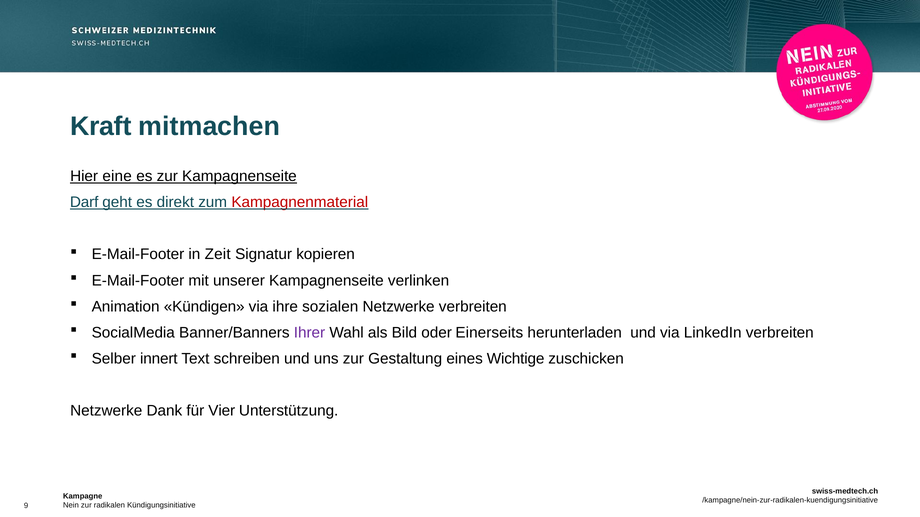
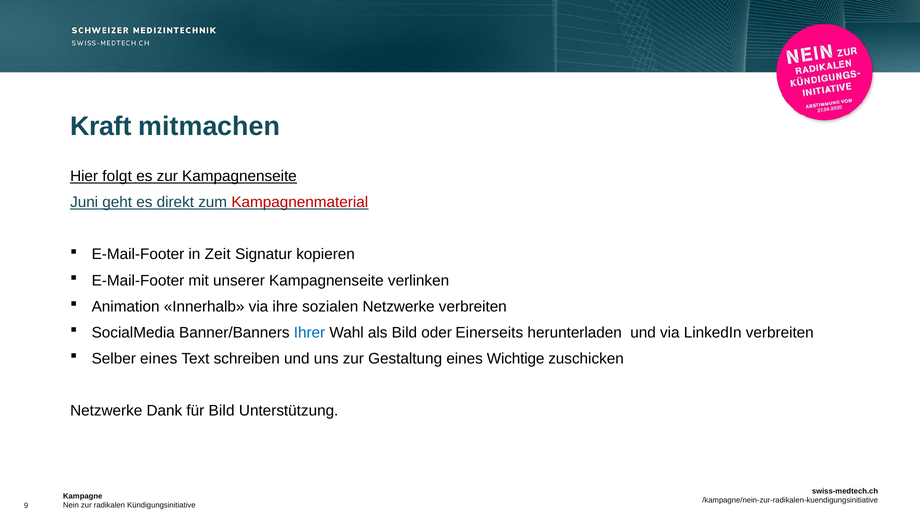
eine: eine -> folgt (117, 176)
Darf: Darf -> Juni (84, 202)
Kündigen: Kündigen -> Innerhalb (204, 307)
Ihrer colour: purple -> blue (309, 333)
Selber innert: innert -> eines (159, 359)
für Vier: Vier -> Bild (222, 411)
